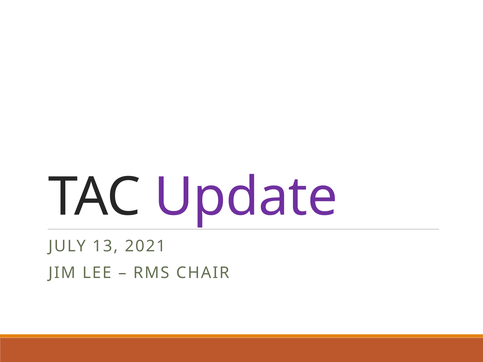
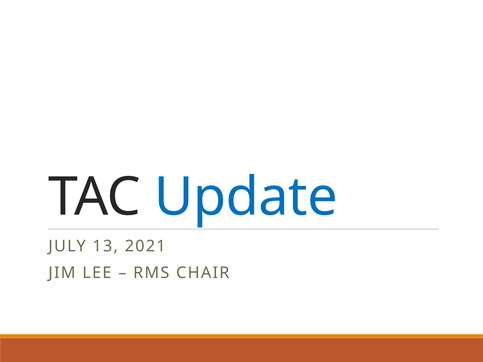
Update colour: purple -> blue (246, 197)
